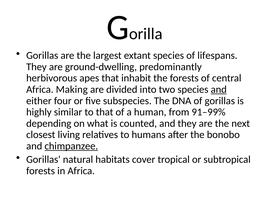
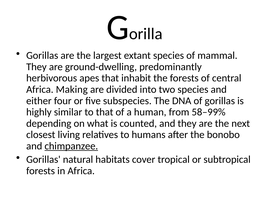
lifespans: lifespans -> mammal (217, 55)
and underline: present -> none (219, 89)
91–99%: 91–99% -> 58–99% (209, 112)
